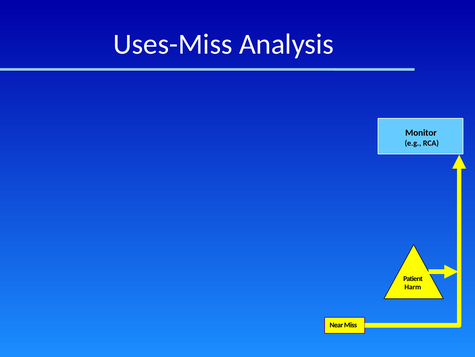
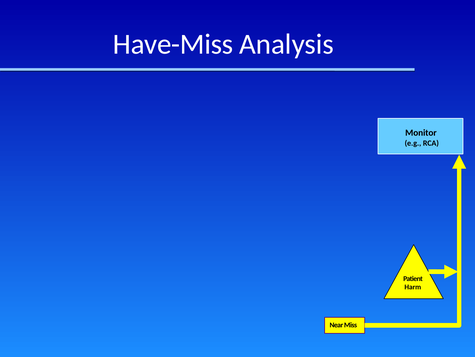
Uses-Miss: Uses-Miss -> Have-Miss (173, 44)
